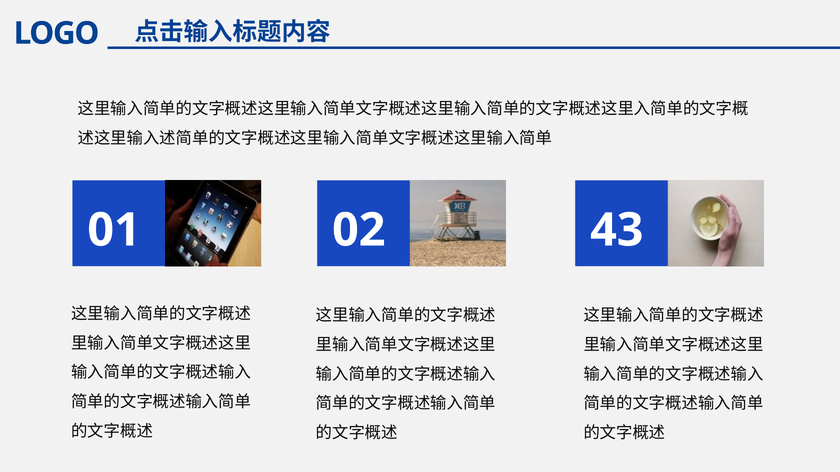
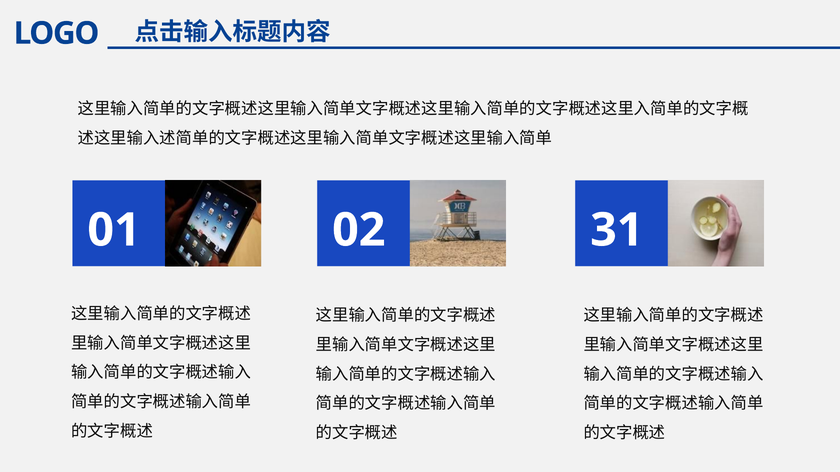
43: 43 -> 31 (617, 230)
